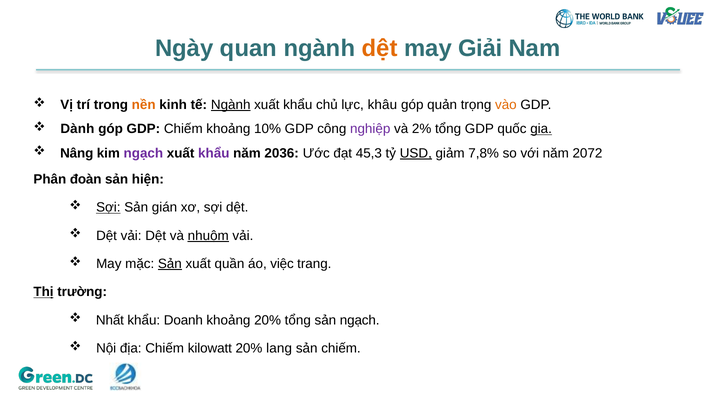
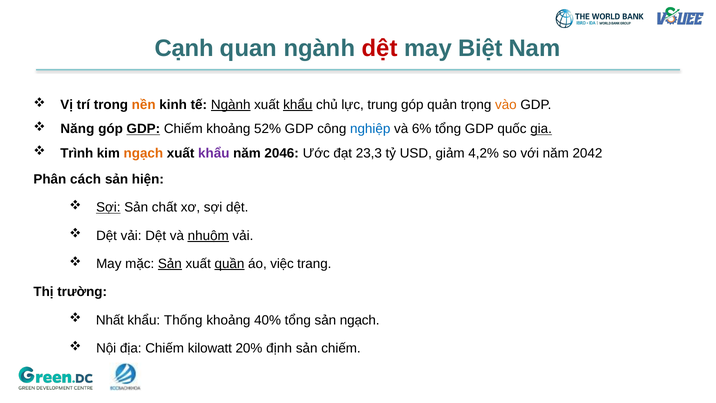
Ngày: Ngày -> Cạnh (184, 48)
dệt colour: orange -> red (380, 48)
Giải: Giải -> Biệt (480, 48)
khẩu underline: none -> present (298, 105)
khâu: khâu -> trung (383, 105)
Dành: Dành -> Năng (77, 129)
GDP underline: none -> present (143, 129)
10%: 10% -> 52% (268, 129)
nghiệp colour: purple -> blue (370, 129)
2%: 2% -> 6% (422, 129)
Nâng: Nâng -> Trình (77, 153)
ngạch colour: purple -> orange (143, 153)
2036: 2036 -> 2046 (282, 153)
45,3: 45,3 -> 23,3 (369, 153)
USD underline: present -> none (416, 153)
7,8%: 7,8% -> 4,2% (484, 153)
2072: 2072 -> 2042 (587, 153)
đoàn: đoàn -> cách (86, 179)
gián: gián -> chất (165, 207)
quần underline: none -> present (229, 264)
Thị underline: present -> none (44, 292)
Doanh: Doanh -> Thống (183, 320)
khoảng 20%: 20% -> 40% (268, 320)
lang: lang -> định (279, 348)
